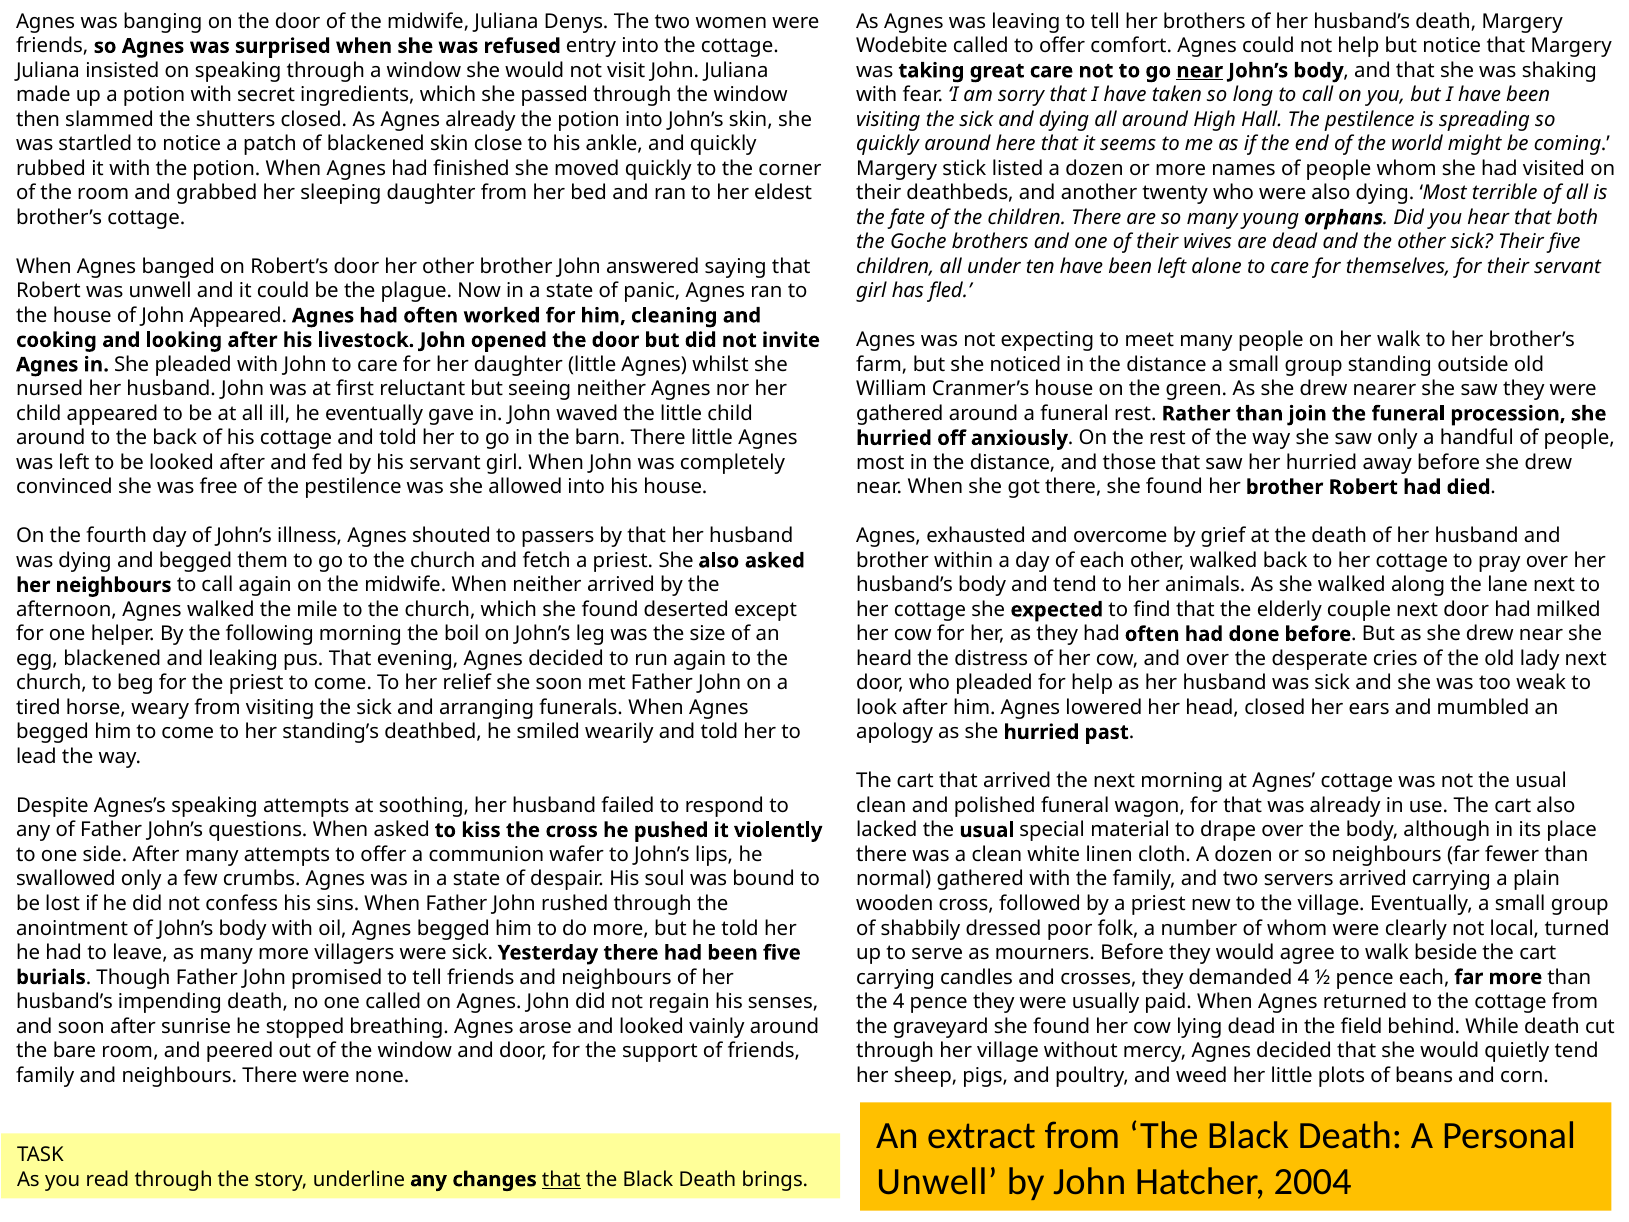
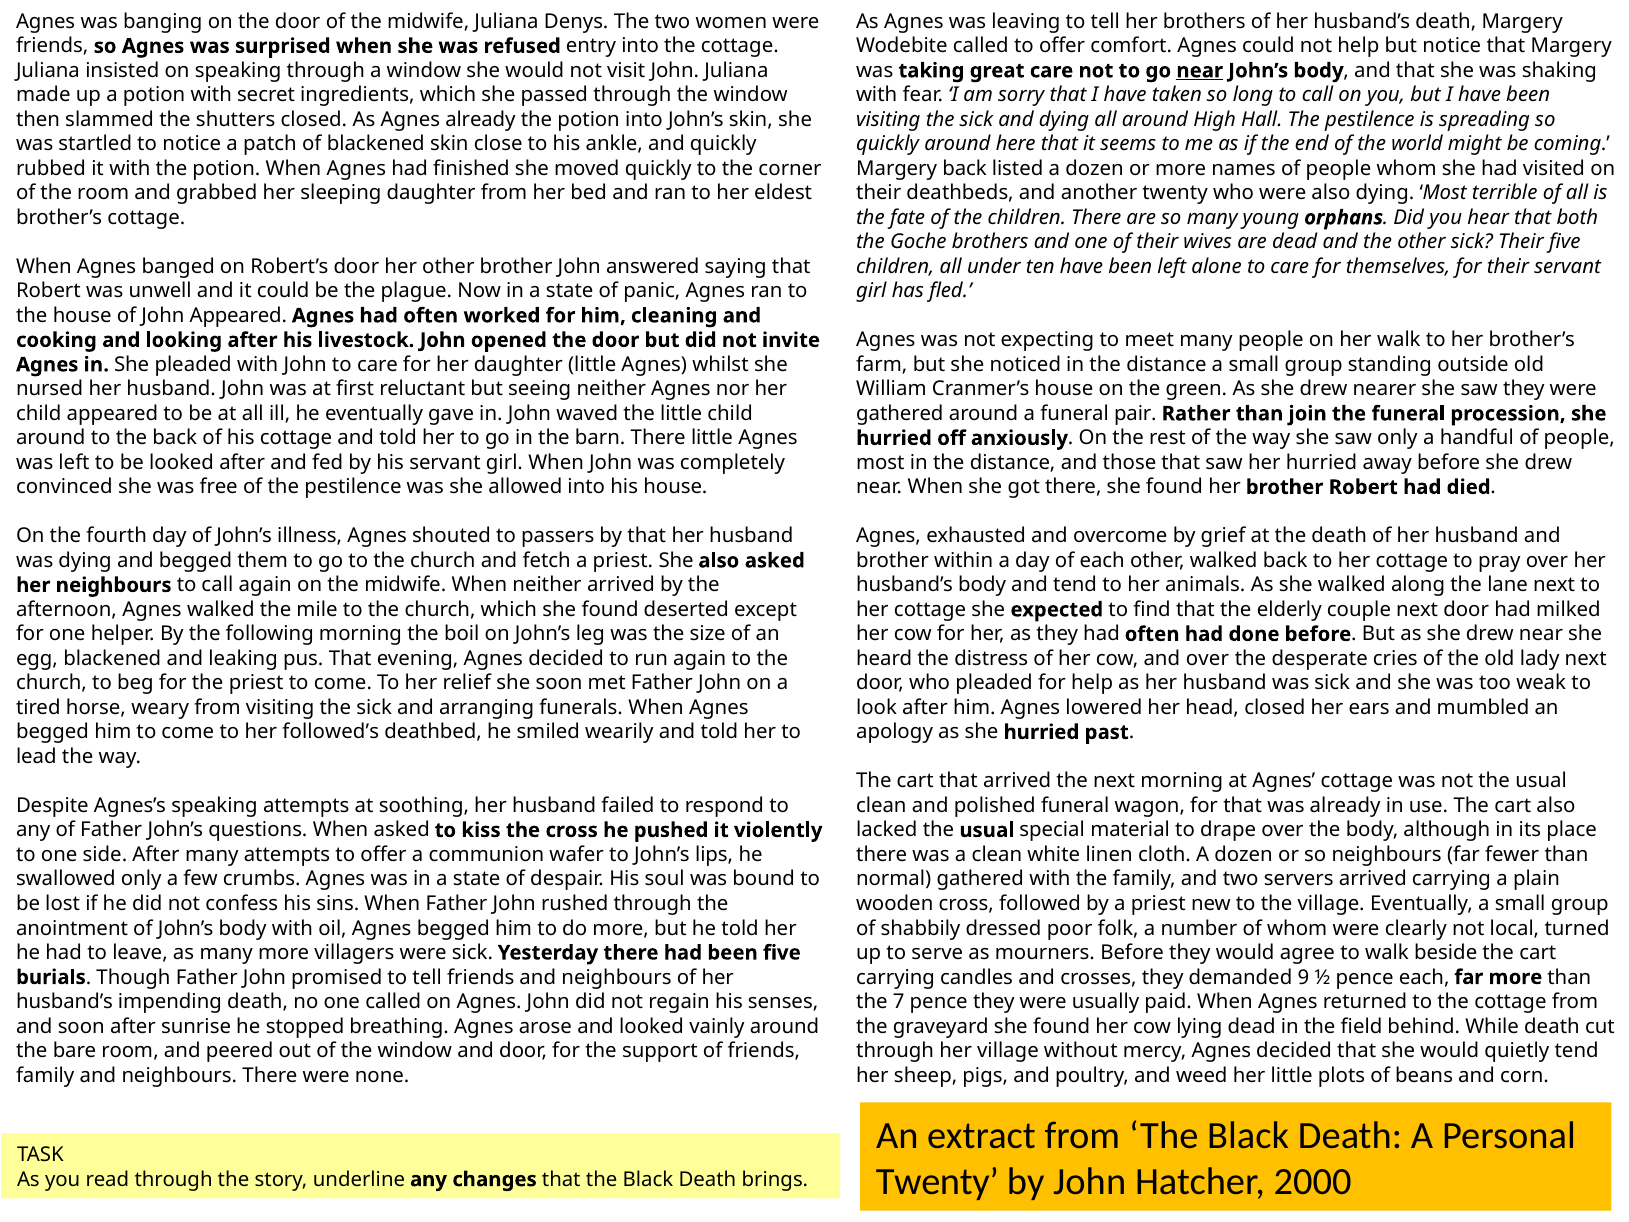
Margery stick: stick -> back (965, 169)
funeral rest: rest -> pair (1135, 414)
standing’s: standing’s -> followed’s (331, 732)
demanded 4: 4 -> 9 (1303, 977)
the 4: 4 -> 7 (899, 1002)
Unwell: Unwell -> Twenty (937, 1182)
2004: 2004 -> 2000 (1313, 1182)
that underline: present -> none (561, 1179)
